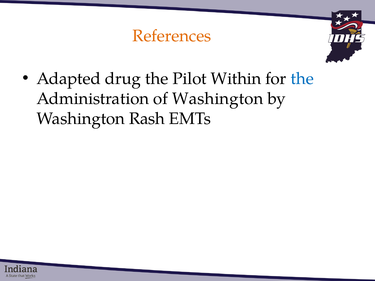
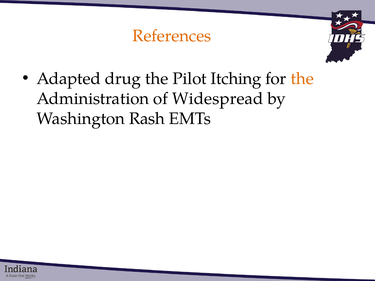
Within: Within -> Itching (236, 79)
the colour: blue -> orange (302, 79)
of Washington: Washington -> Widespread (218, 99)
